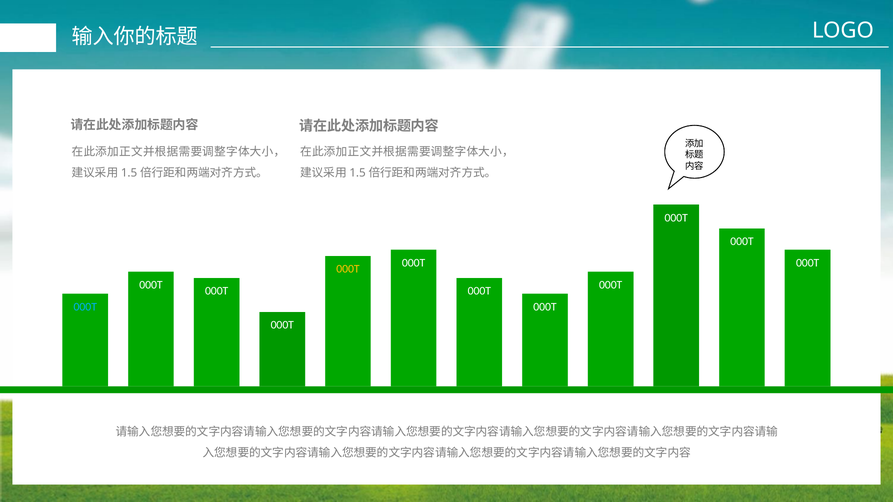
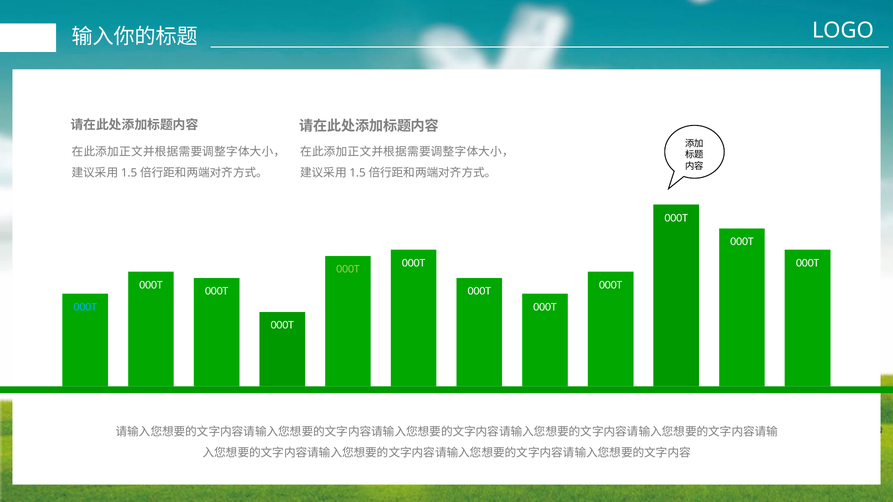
000T colour: yellow -> light green (348, 269)
